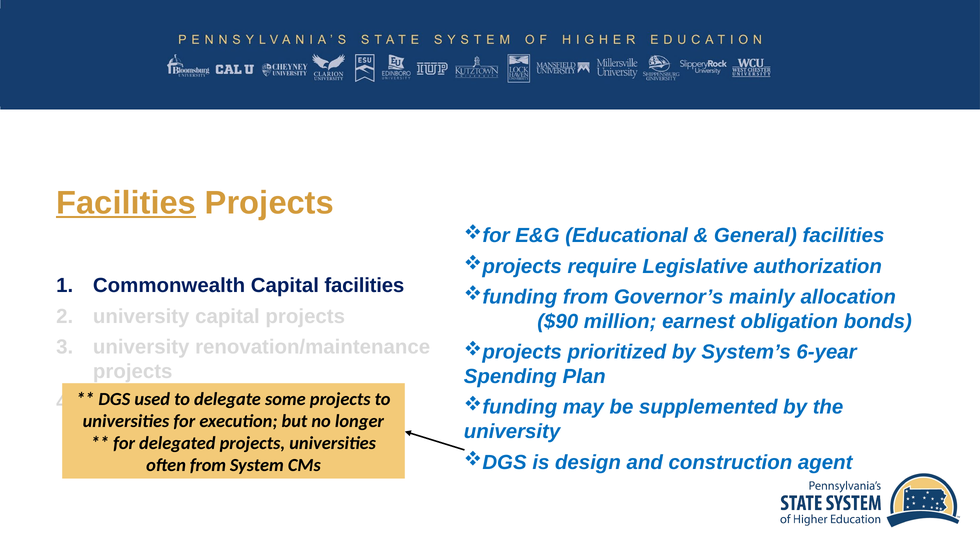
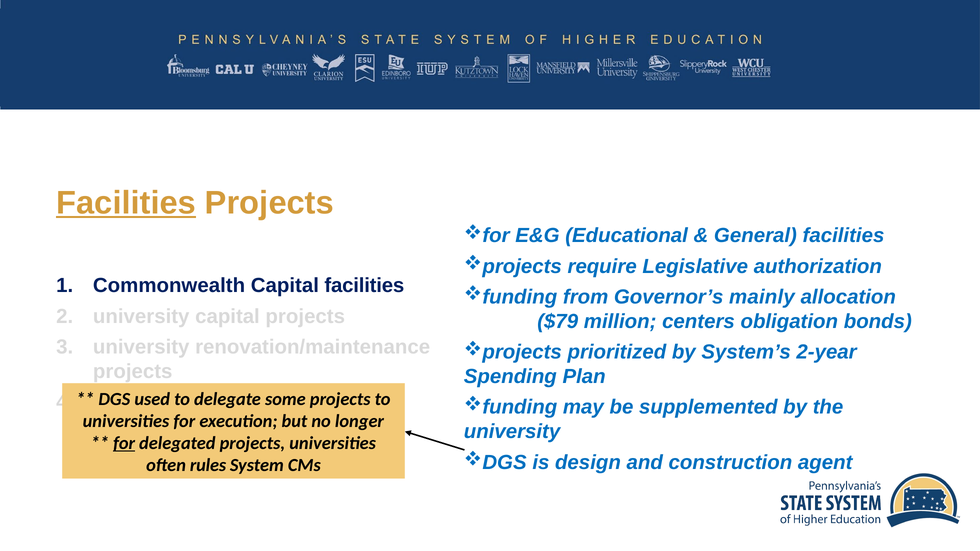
$90: $90 -> $79 (558, 322)
earnest: earnest -> centers (698, 322)
6-year: 6-year -> 2-year (827, 352)
for underline: none -> present (124, 443)
often from: from -> rules (208, 465)
